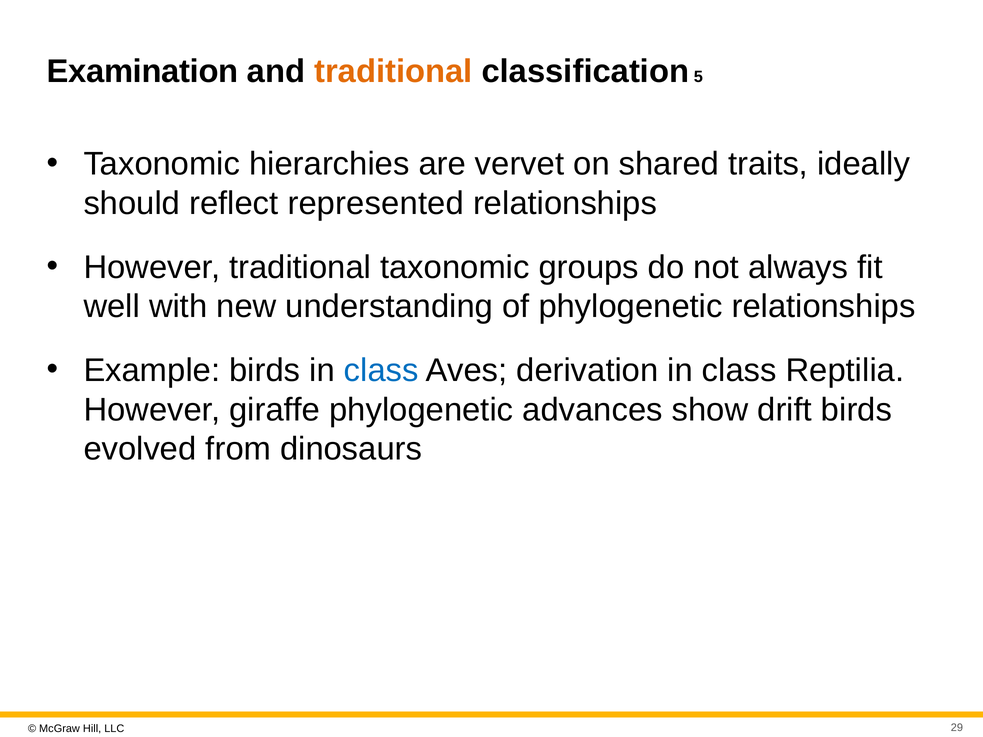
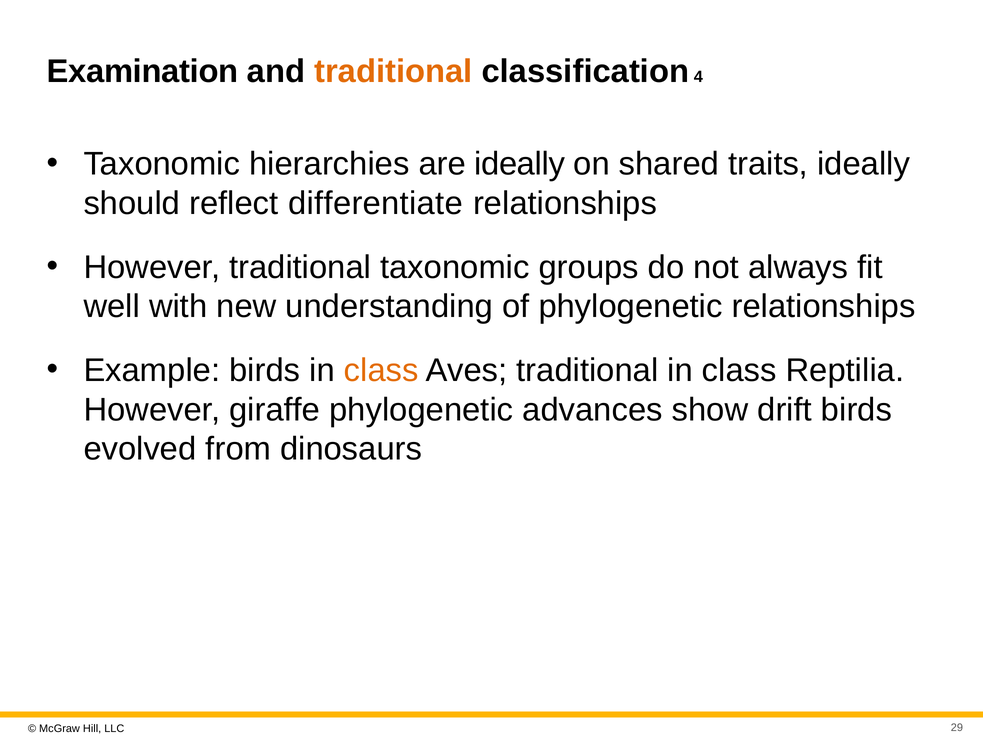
5: 5 -> 4 (698, 77)
are vervet: vervet -> ideally (520, 164)
represented: represented -> differentiate (376, 203)
class colour: blue -> orange (381, 371)
Aves derivation: derivation -> traditional (587, 371)
